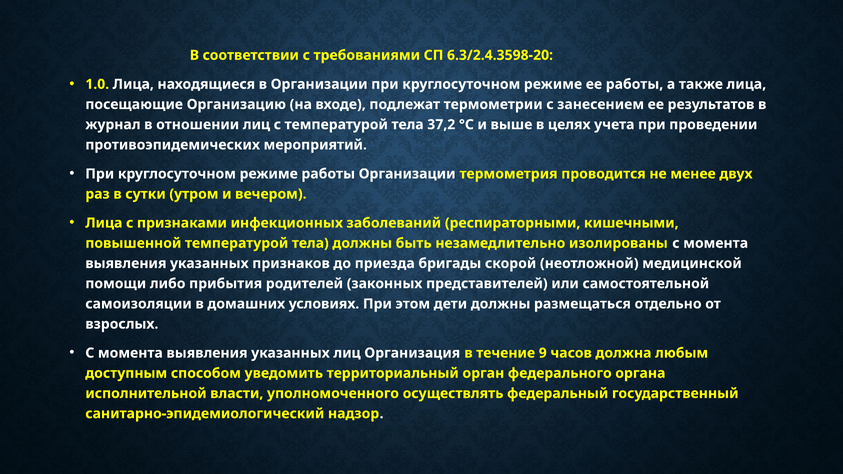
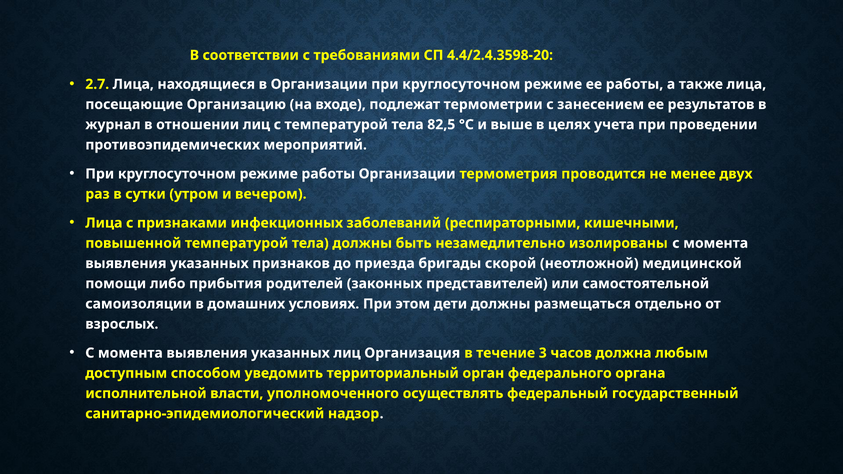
6.3/2.4.3598-20: 6.3/2.4.3598-20 -> 4.4/2.4.3598-20 (500, 55)
1.0: 1.0 -> 2.7 (97, 84)
37,2: 37,2 -> 82,5 (441, 125)
9: 9 -> 3 (543, 353)
